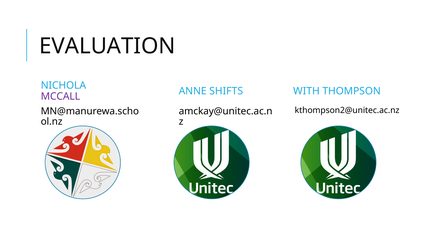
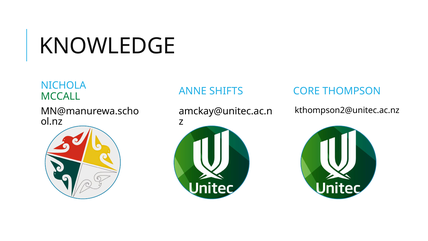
EVALUATION: EVALUATION -> KNOWLEDGE (107, 46)
WITH: WITH -> CORE (306, 91)
MCCALL colour: purple -> green (60, 96)
